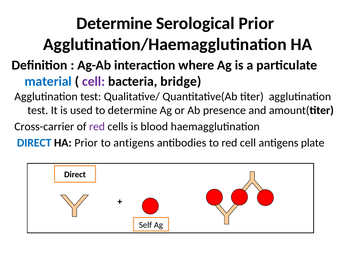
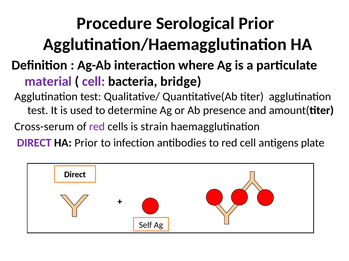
Determine: Determine -> Procedure (114, 23)
material colour: blue -> purple (48, 82)
Cross-carrier: Cross-carrier -> Cross-serum (44, 127)
blood: blood -> strain (154, 127)
DIRECT colour: blue -> purple (34, 143)
to antigens: antigens -> infection (134, 143)
